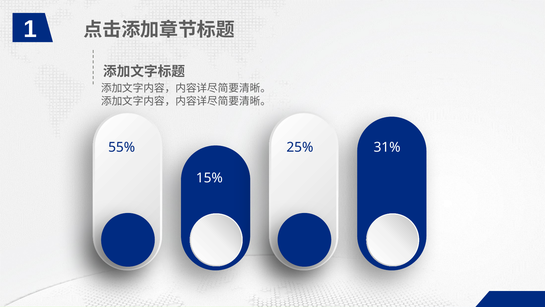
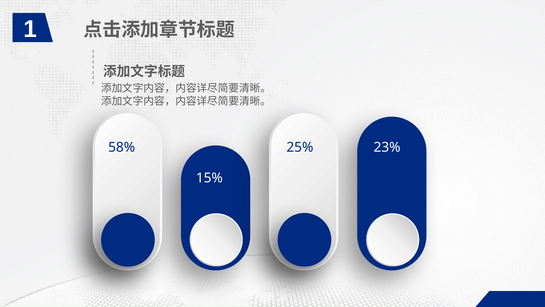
55%: 55% -> 58% (122, 147)
31%: 31% -> 23% (387, 147)
